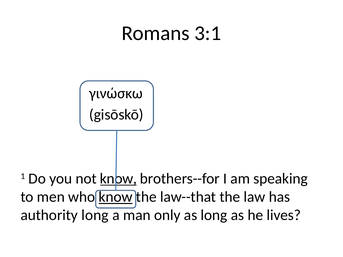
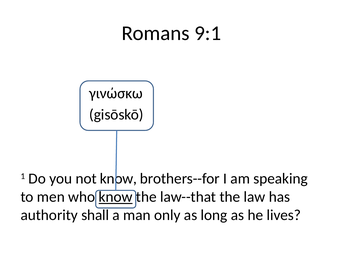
3:1: 3:1 -> 9:1 (208, 33)
know underline: present -> none (118, 179)
authority long: long -> shall (95, 215)
